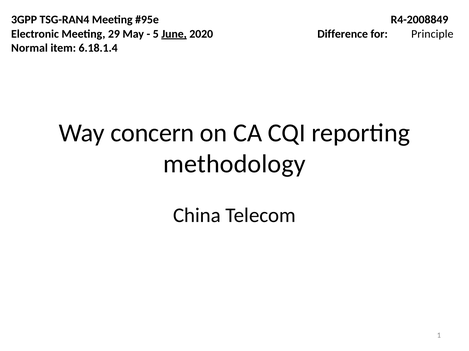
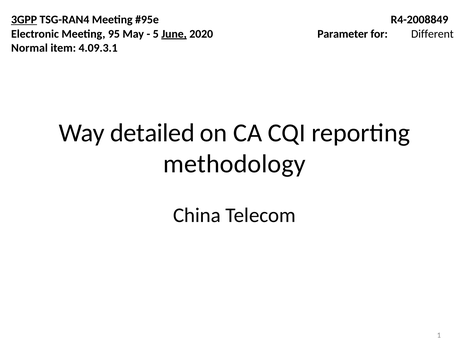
3GPP underline: none -> present (24, 20)
29: 29 -> 95 (114, 34)
Difference: Difference -> Parameter (343, 34)
Principle: Principle -> Different (432, 34)
6.18.1.4: 6.18.1.4 -> 4.09.3.1 (98, 48)
concern: concern -> detailed (152, 133)
